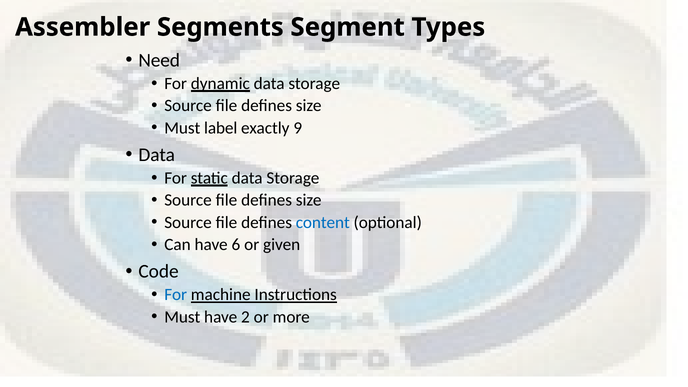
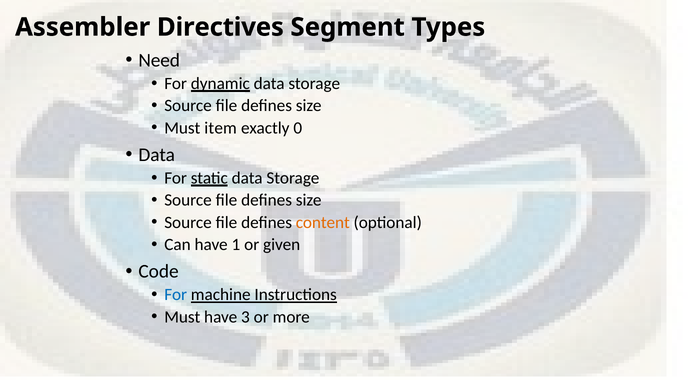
Segments: Segments -> Directives (220, 27)
label: label -> item (221, 128)
9: 9 -> 0 (298, 128)
content colour: blue -> orange (323, 222)
6: 6 -> 1 (236, 245)
2: 2 -> 3 (245, 317)
